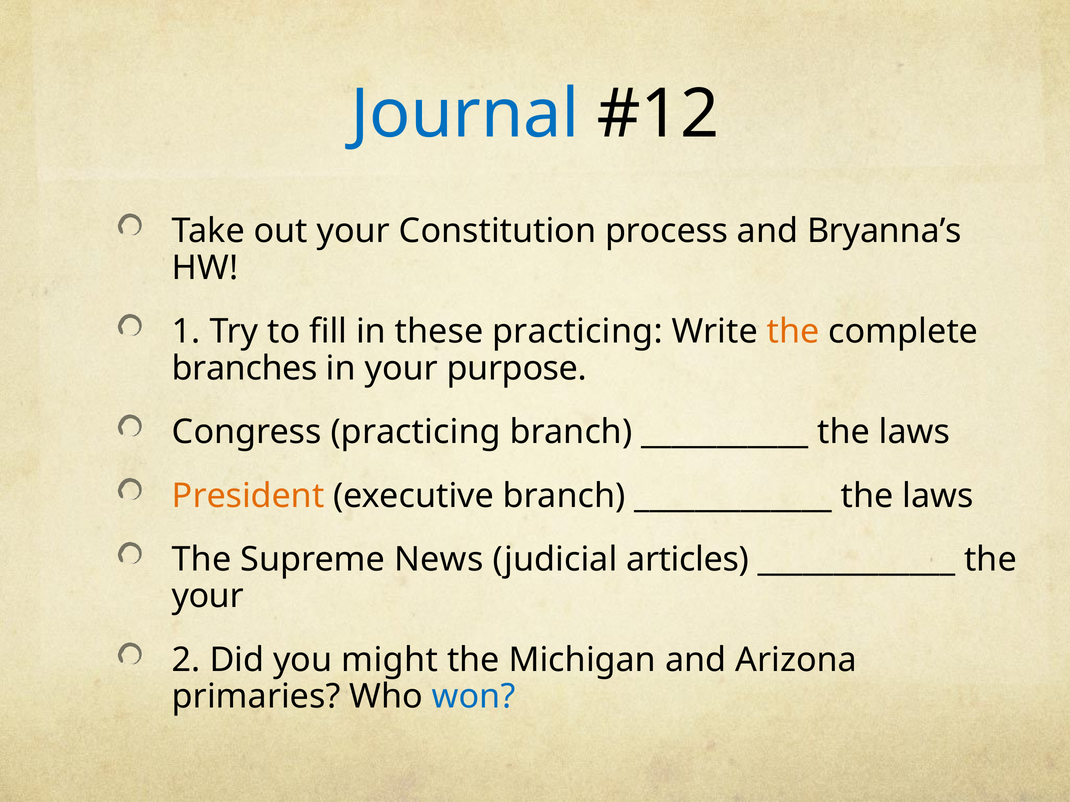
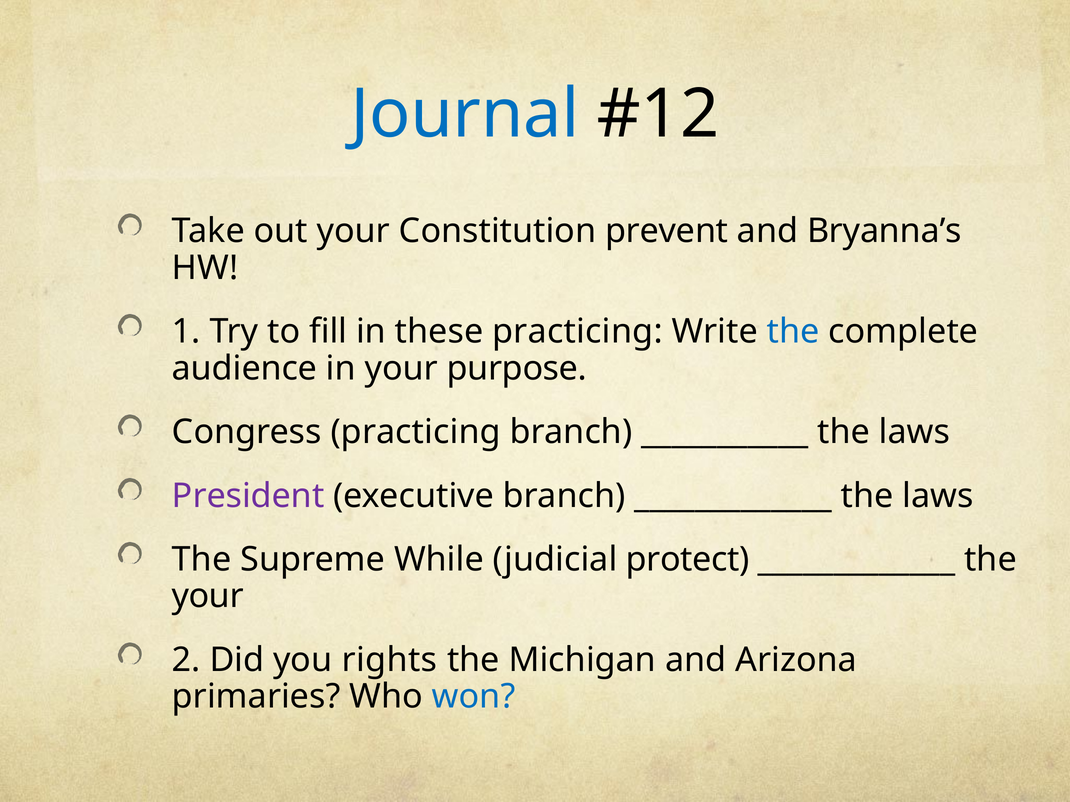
process: process -> prevent (667, 231)
the colour: orange -> blue (793, 332)
branches: branches -> audience (245, 369)
President colour: orange -> purple (248, 496)
News: News -> While (439, 560)
articles: articles -> protect (688, 560)
might: might -> rights (390, 660)
